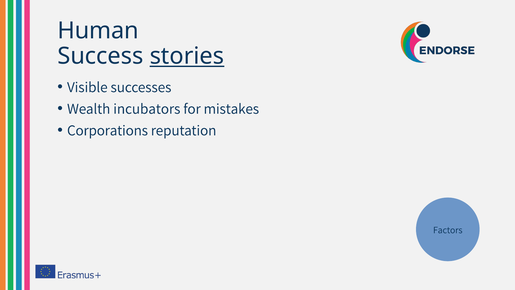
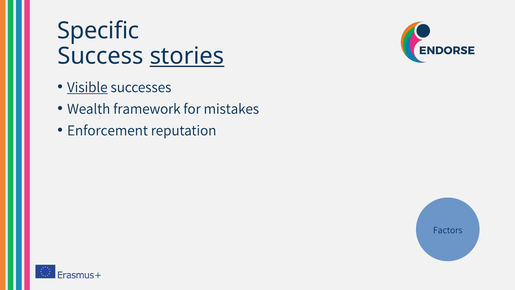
Human: Human -> Specific (98, 31)
Visible underline: none -> present (87, 87)
incubators: incubators -> framework (147, 109)
Corporations: Corporations -> Enforcement (107, 130)
